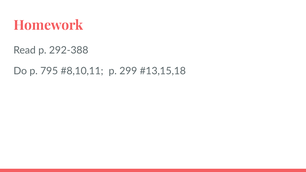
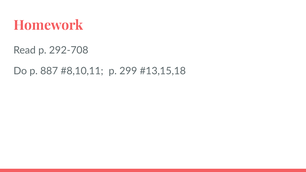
292-388: 292-388 -> 292-708 (69, 50)
795: 795 -> 887 (49, 71)
